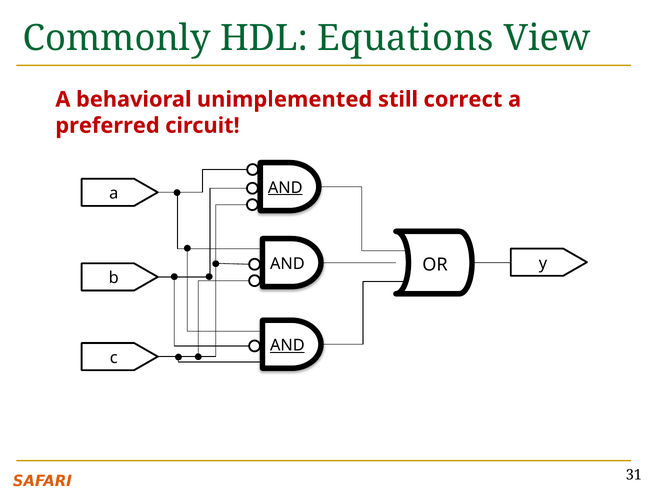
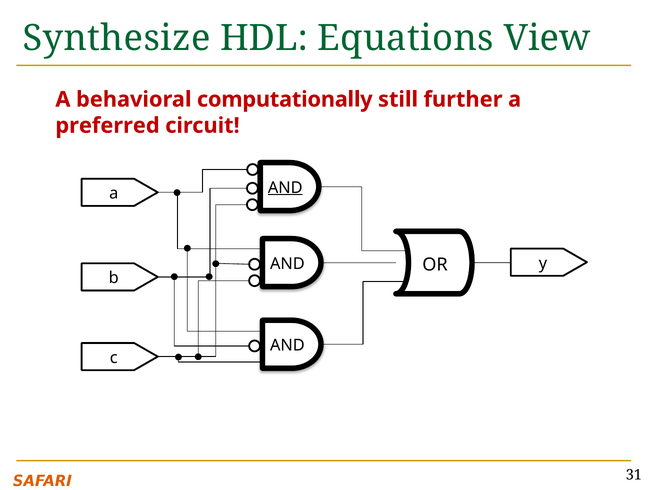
Commonly: Commonly -> Synthesize (117, 38)
unimplemented: unimplemented -> computationally (285, 99)
correct: correct -> further (463, 99)
AND underline: present -> none (287, 345)
